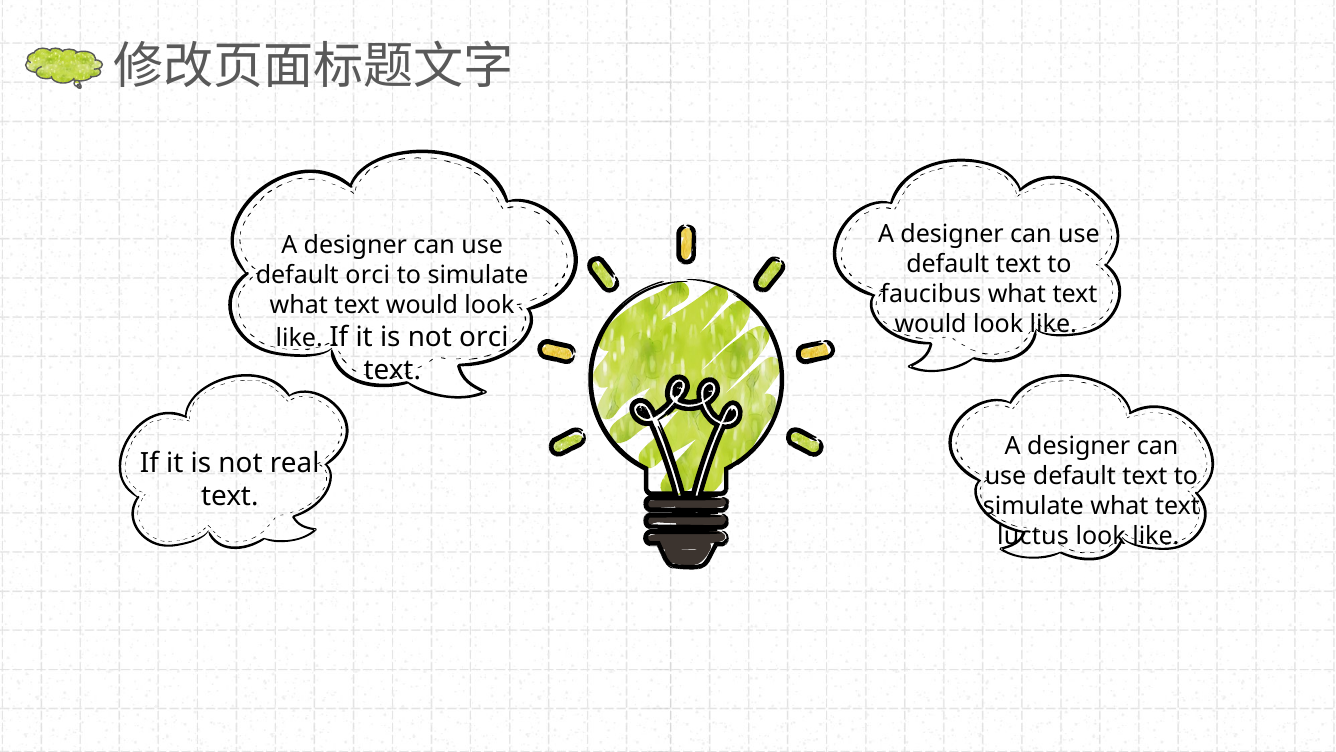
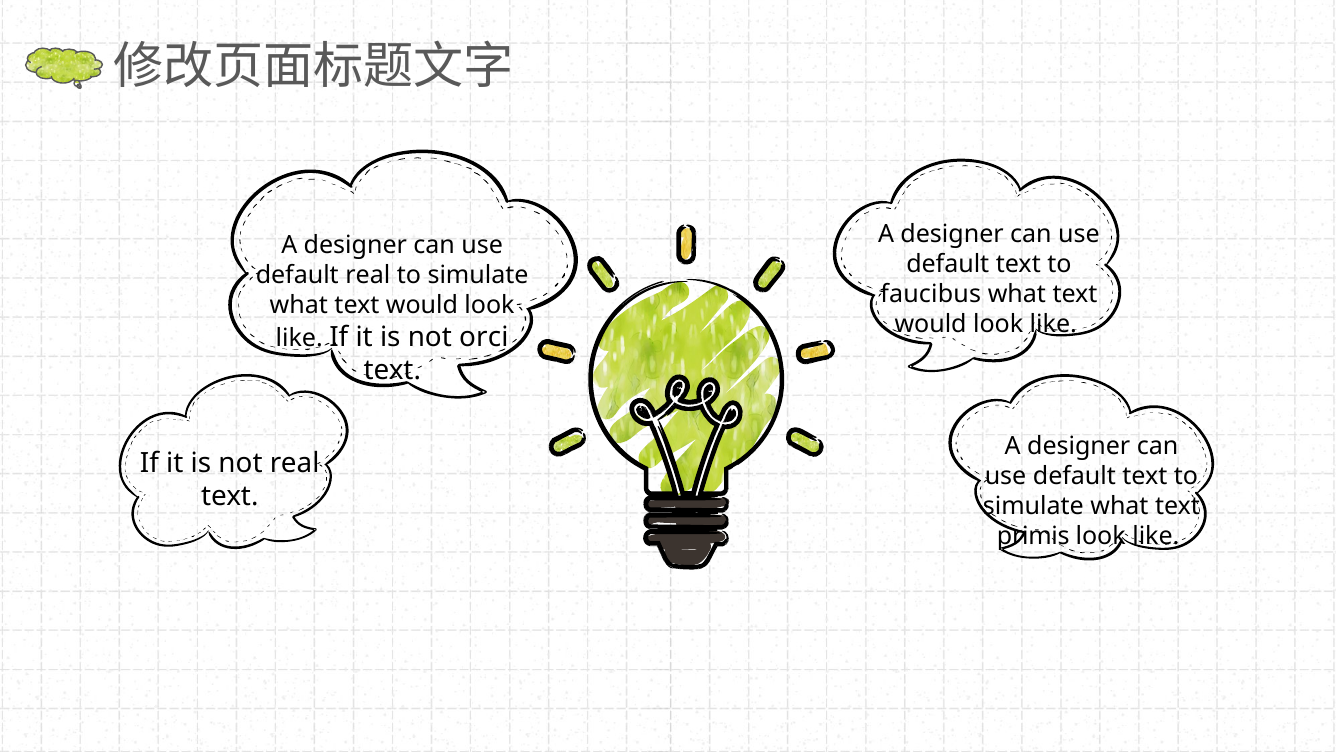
default orci: orci -> real (368, 275)
luctus: luctus -> primis (1033, 536)
